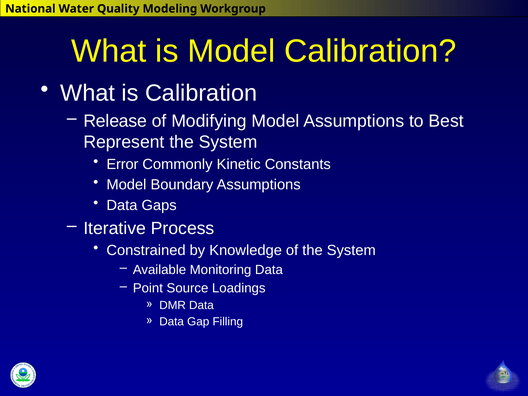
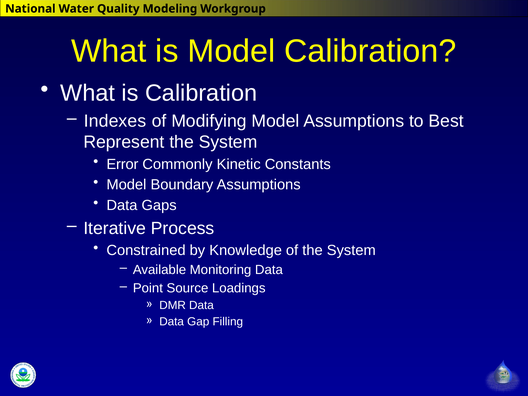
Release: Release -> Indexes (115, 121)
